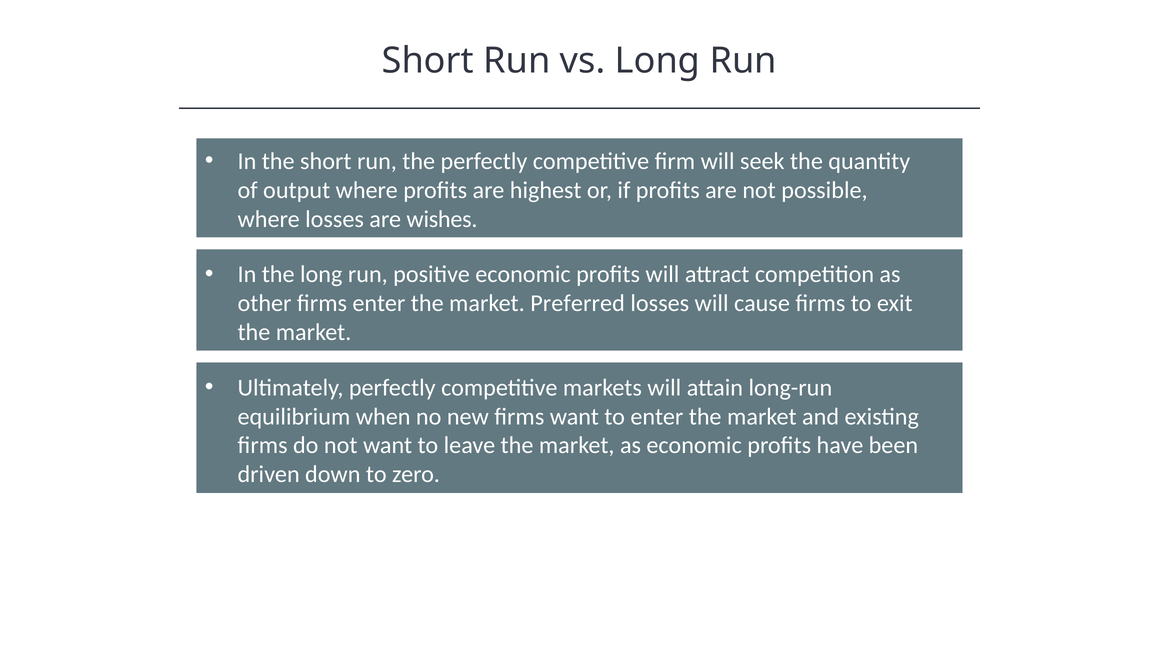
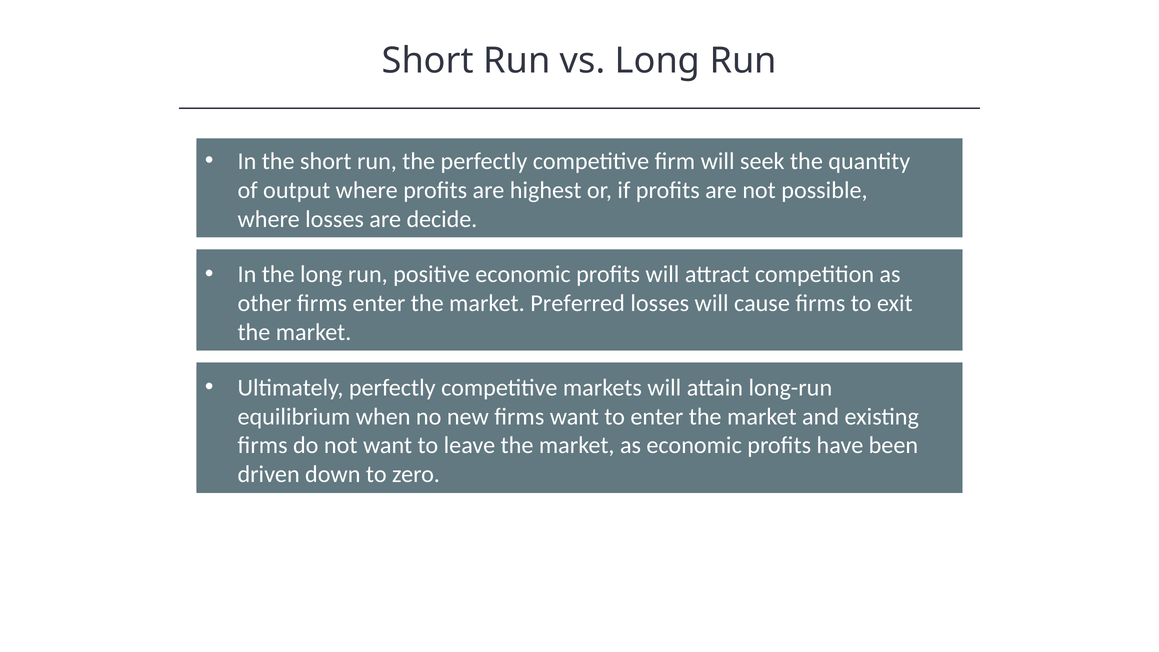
wishes: wishes -> decide (442, 219)
